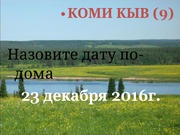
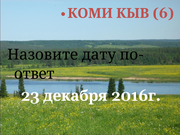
9: 9 -> 6 (163, 13)
дома: дома -> ответ (34, 74)
